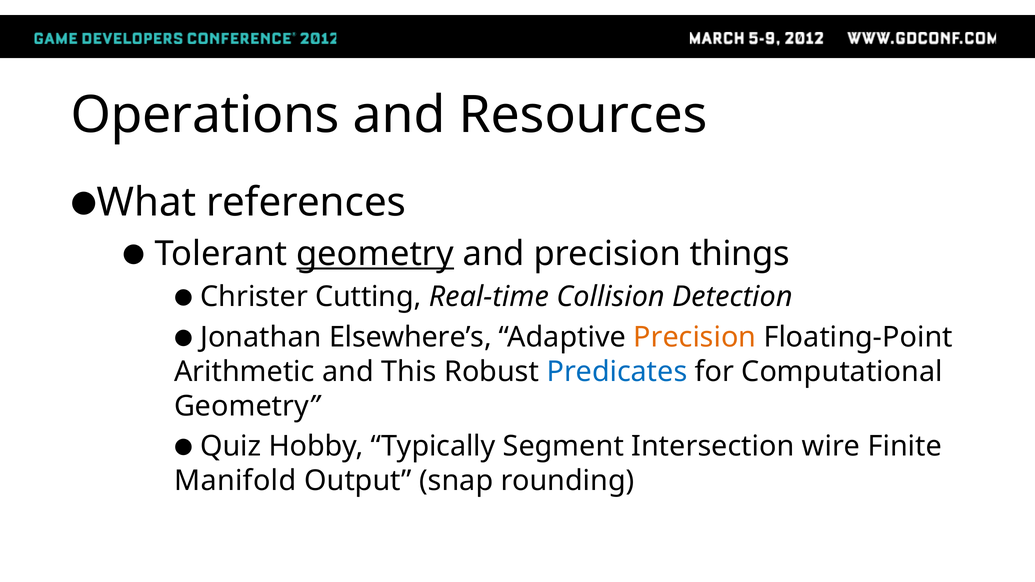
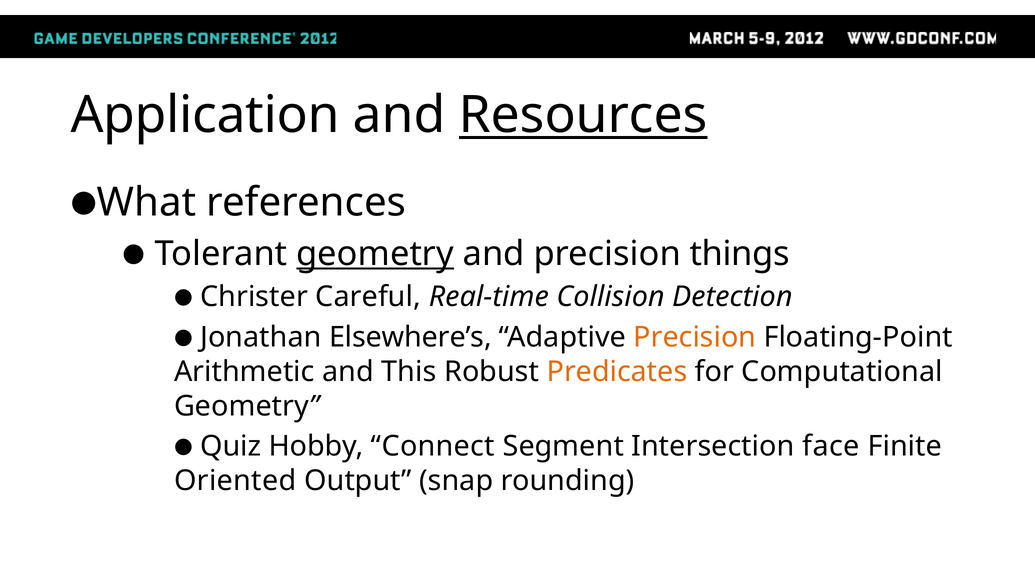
Operations: Operations -> Application (205, 115)
Resources underline: none -> present (583, 115)
Cutting: Cutting -> Careful (368, 297)
Predicates colour: blue -> orange (617, 372)
Typically: Typically -> Connect (433, 447)
wire: wire -> face (831, 447)
Manifold: Manifold -> Oriented (235, 481)
